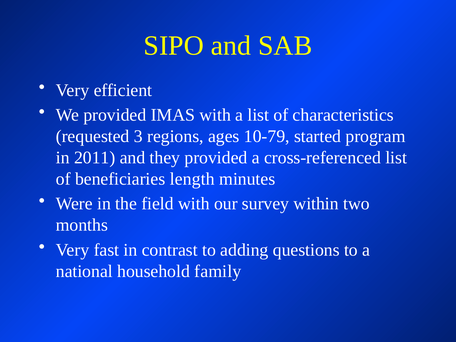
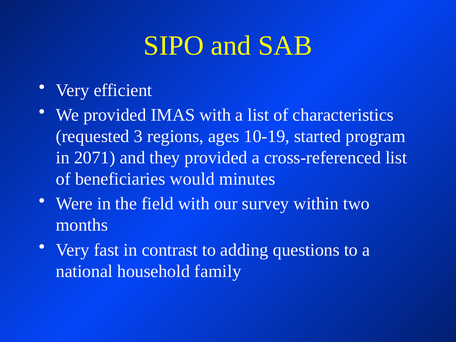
10-79: 10-79 -> 10-19 (267, 136)
2011: 2011 -> 2071 (95, 158)
length: length -> would (192, 179)
